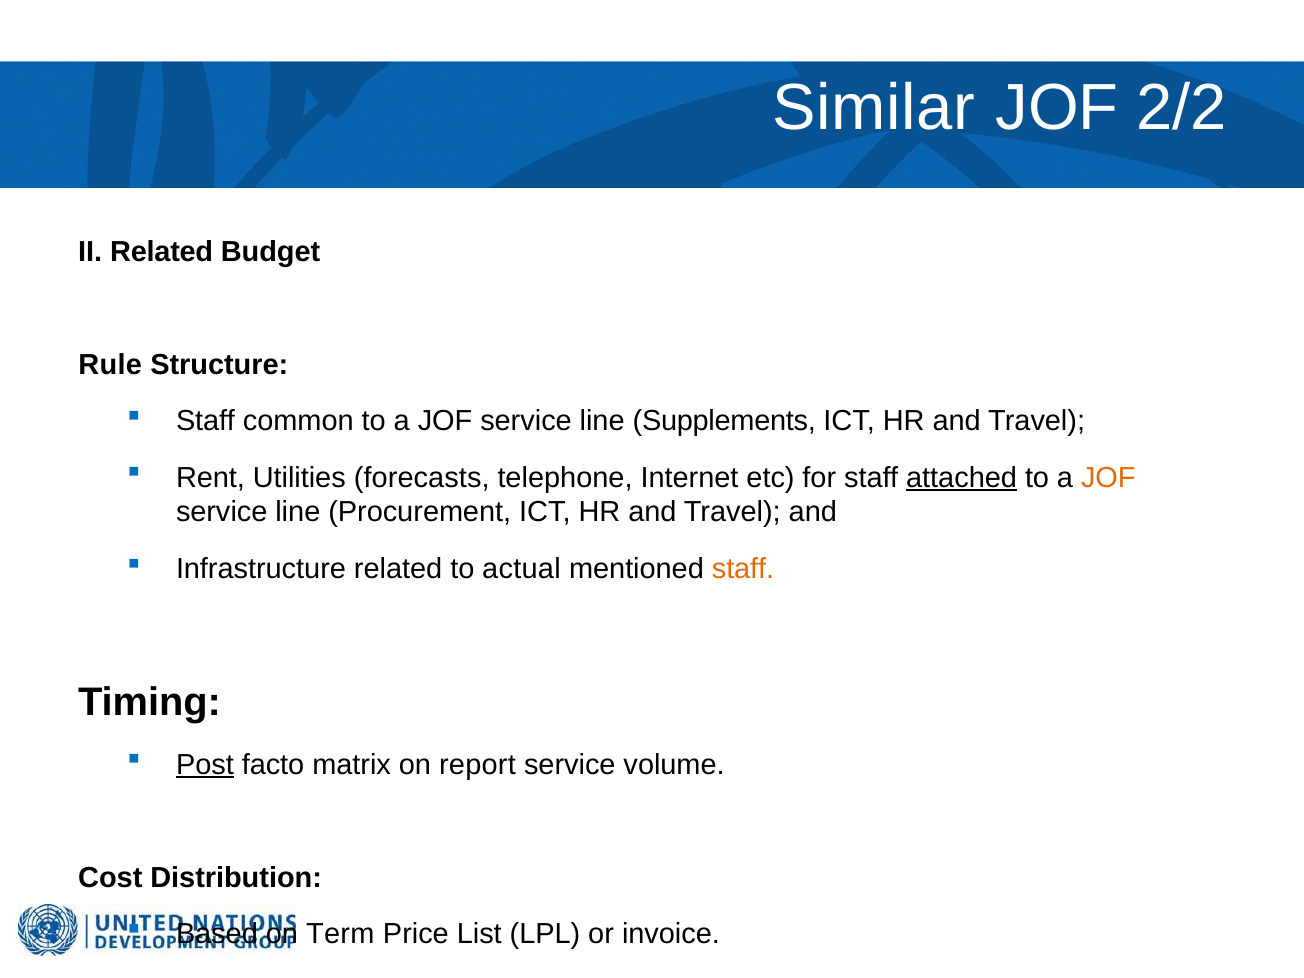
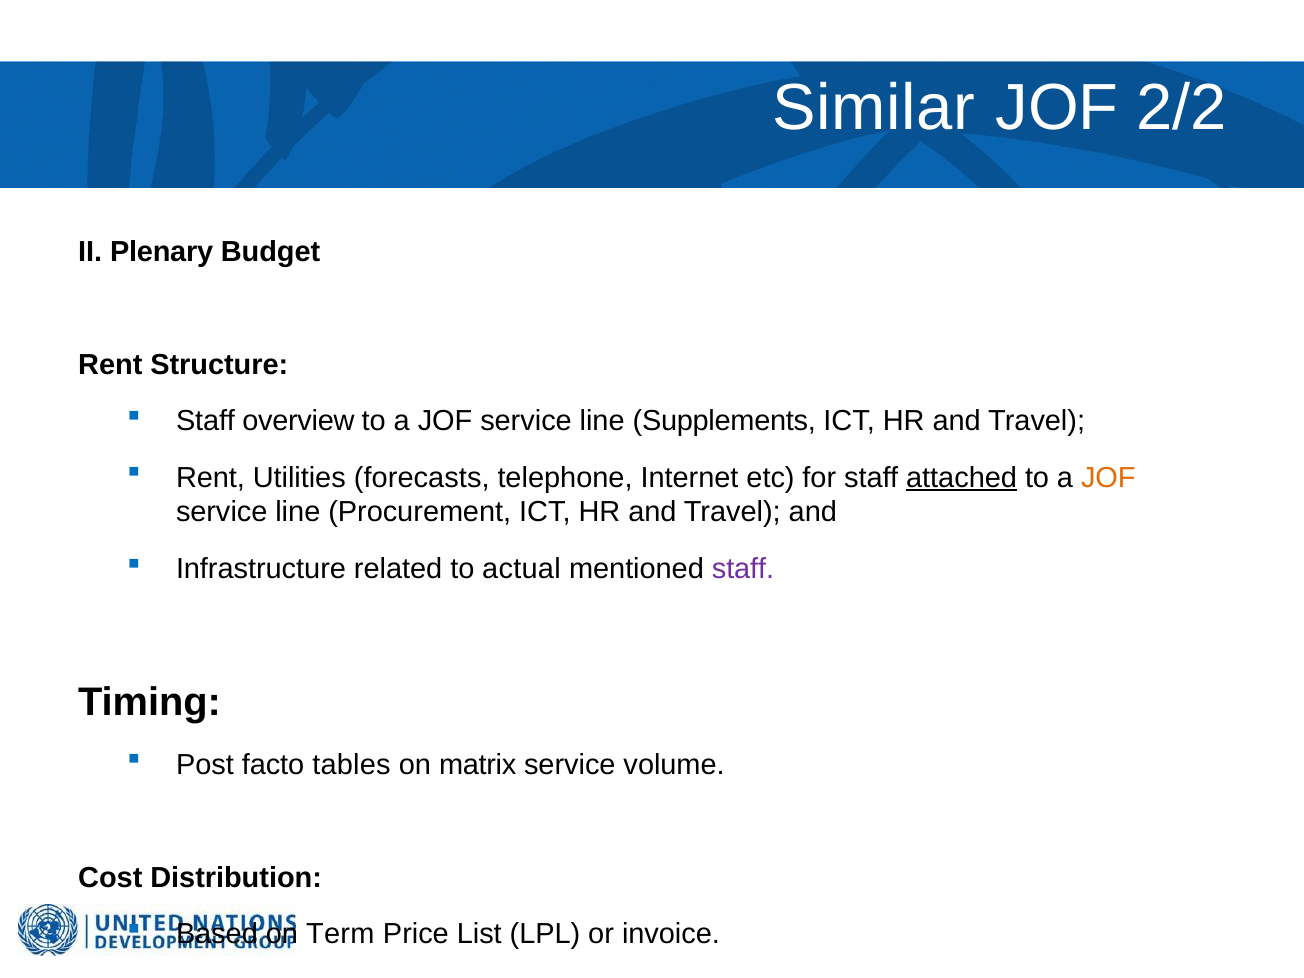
II Related: Related -> Plenary (162, 252)
Rule: Rule -> Rent (110, 365)
common: common -> overview (298, 421)
staff colour: orange -> purple (743, 569)
Post underline: present -> none (205, 765)
matrix: matrix -> tables (351, 765)
report: report -> matrix (478, 765)
